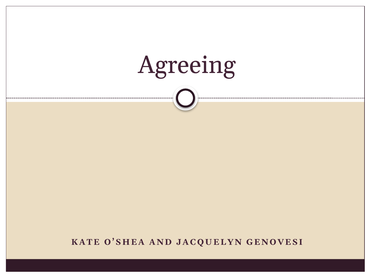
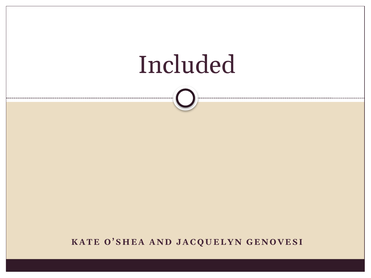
Agreeing: Agreeing -> Included (187, 65)
